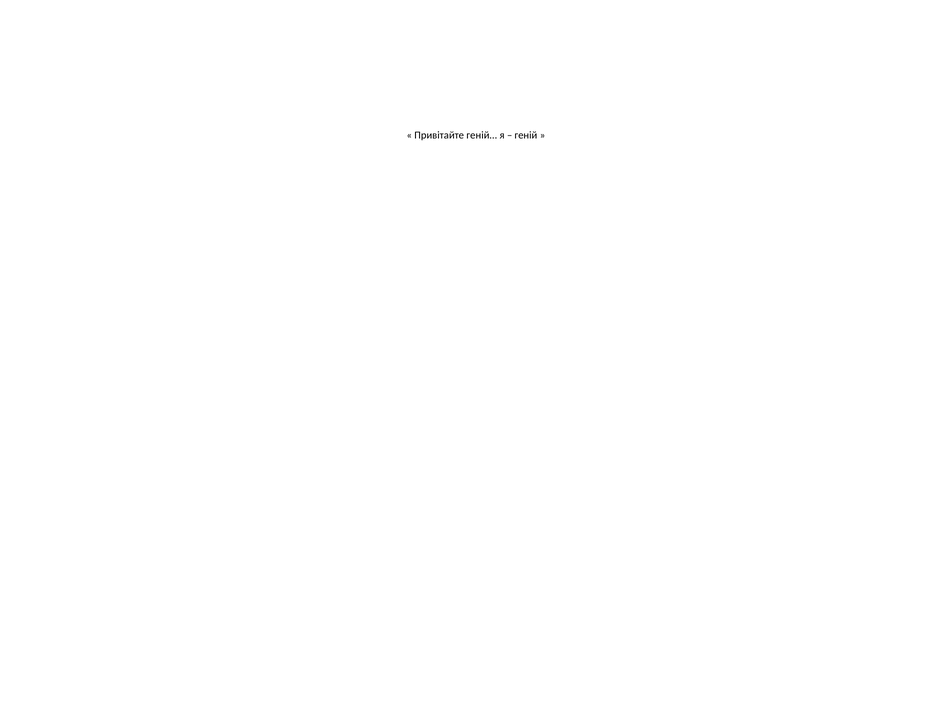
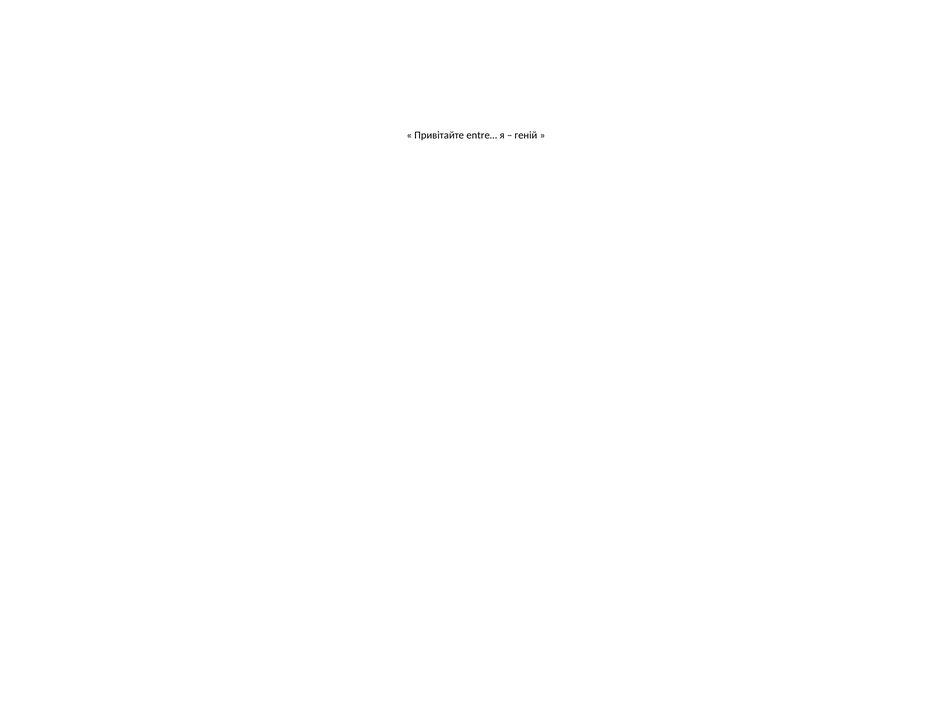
геній…: геній… -> entre… (482, 135)
